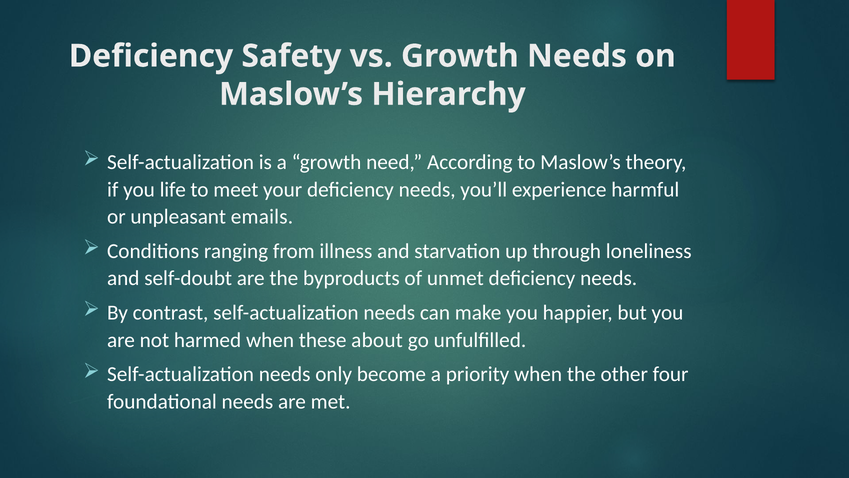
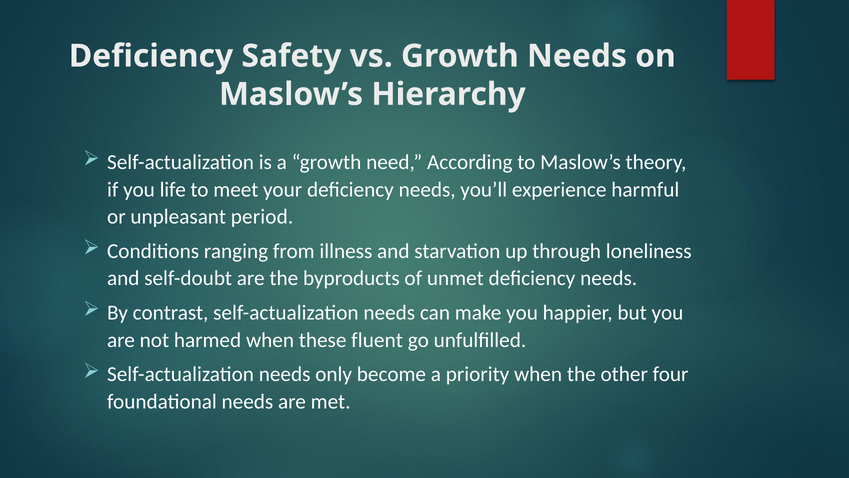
emails: emails -> period (262, 217)
about: about -> fluent (377, 340)
